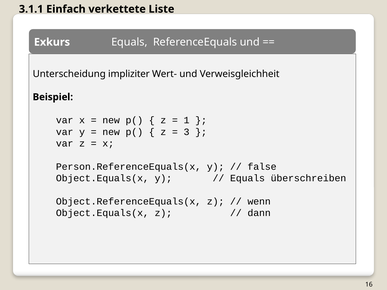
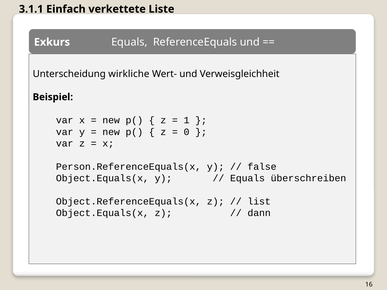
impliziter: impliziter -> wirkliche (129, 74)
3: 3 -> 0 (187, 132)
wenn: wenn -> list (259, 202)
